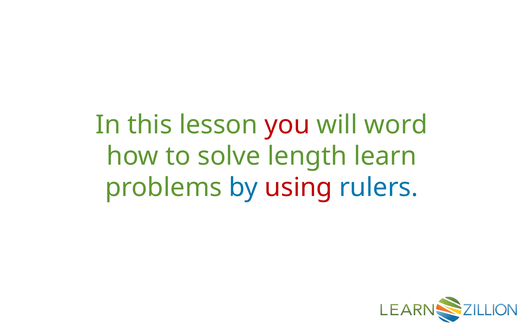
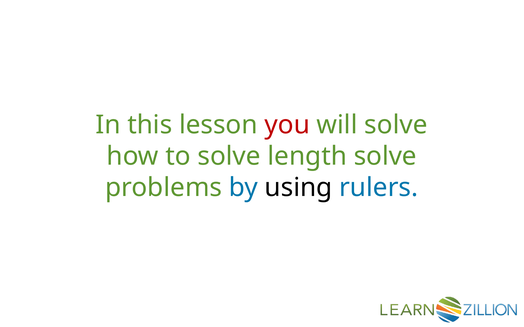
will word: word -> solve (396, 125)
length learn: learn -> solve (385, 156)
using colour: red -> black (299, 188)
